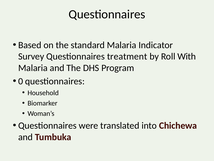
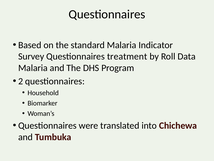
With: With -> Data (187, 56)
0: 0 -> 2 (21, 81)
